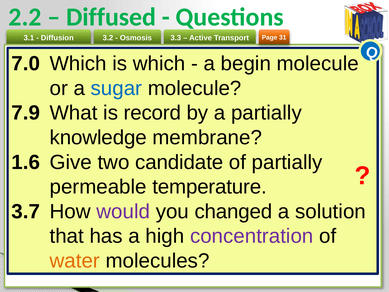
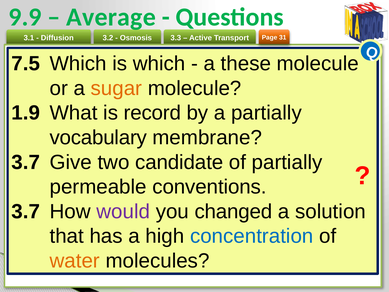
2.2: 2.2 -> 9.9 (25, 17)
Diffused: Diffused -> Average (111, 17)
7.0: 7.0 -> 7.5 (26, 64)
begin: begin -> these (246, 64)
sugar colour: blue -> orange (116, 88)
7.9: 7.9 -> 1.9 (26, 113)
knowledge: knowledge -> vocabulary (98, 137)
1.6: 1.6 -> 3.7 (26, 162)
temperature: temperature -> conventions (209, 187)
concentration colour: purple -> blue (252, 236)
